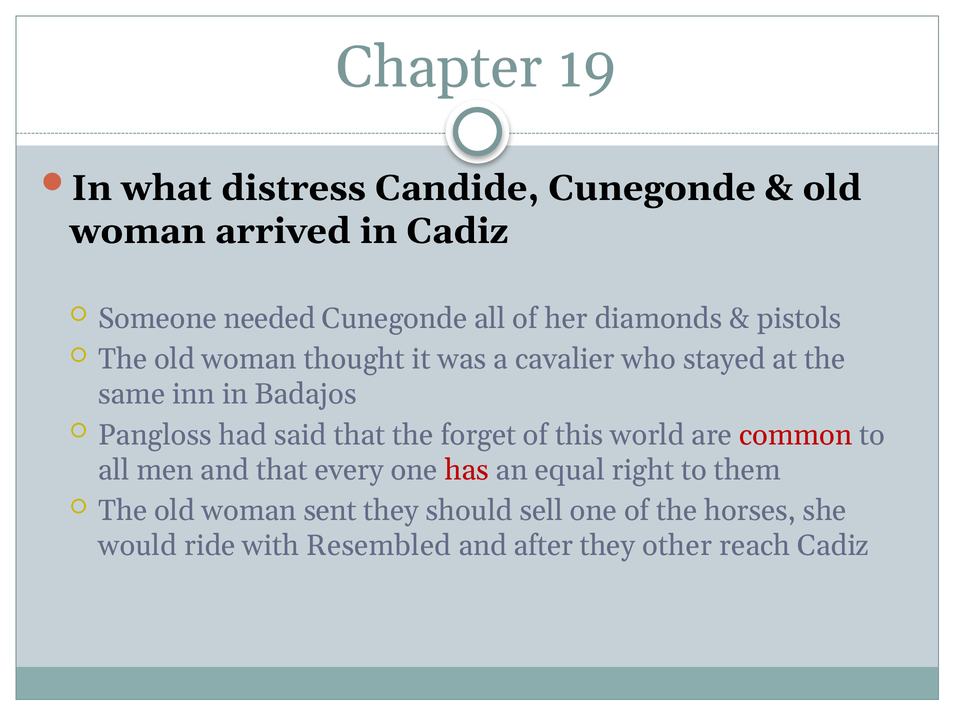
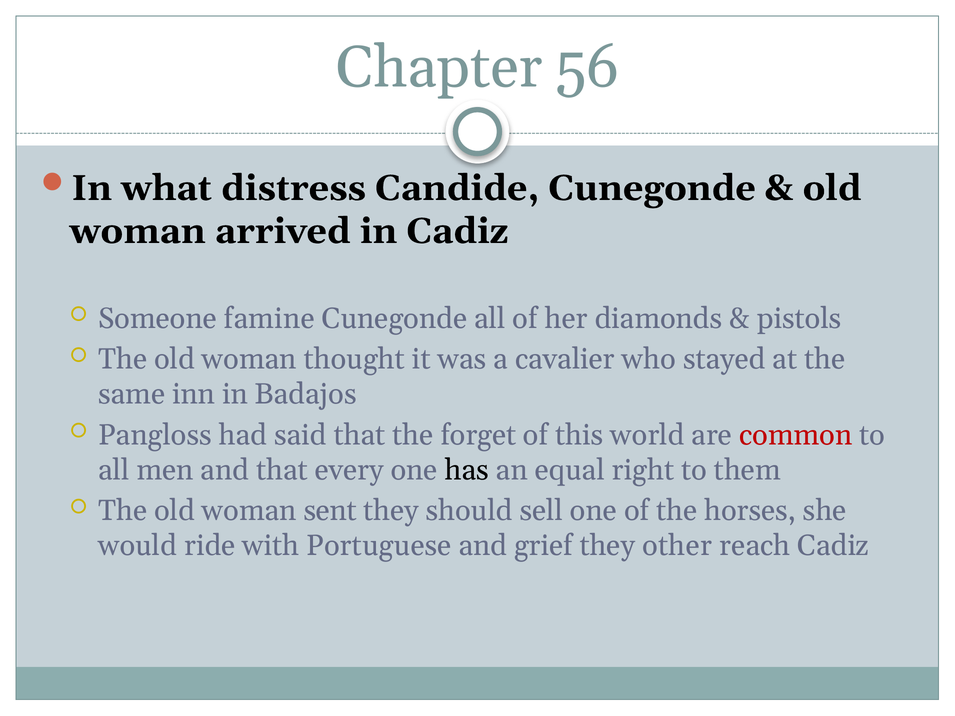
19: 19 -> 56 (587, 67)
needed: needed -> famine (269, 319)
has colour: red -> black (467, 470)
Resembled: Resembled -> Portuguese (379, 546)
after: after -> grief (543, 546)
